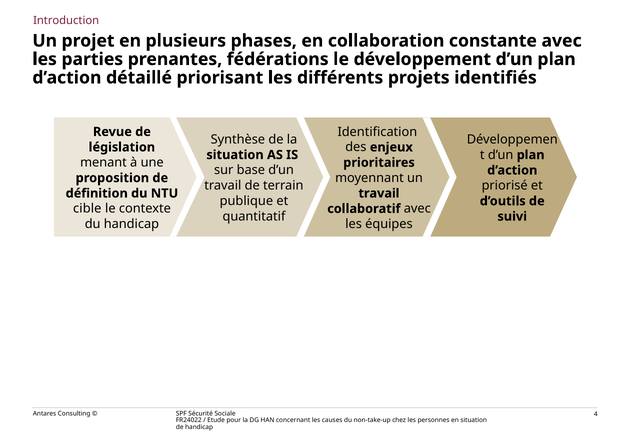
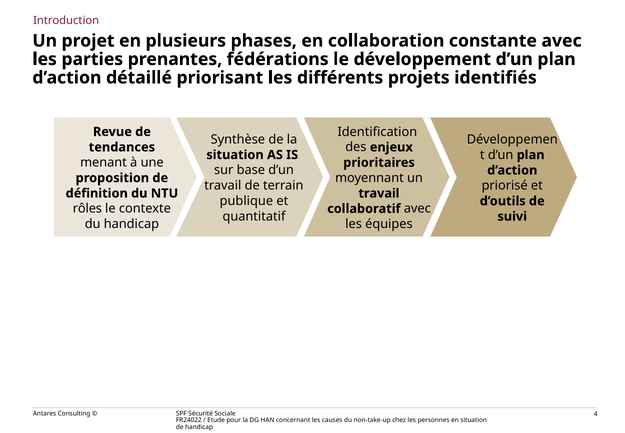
législation: législation -> tendances (122, 147)
cible: cible -> rôles (87, 209)
